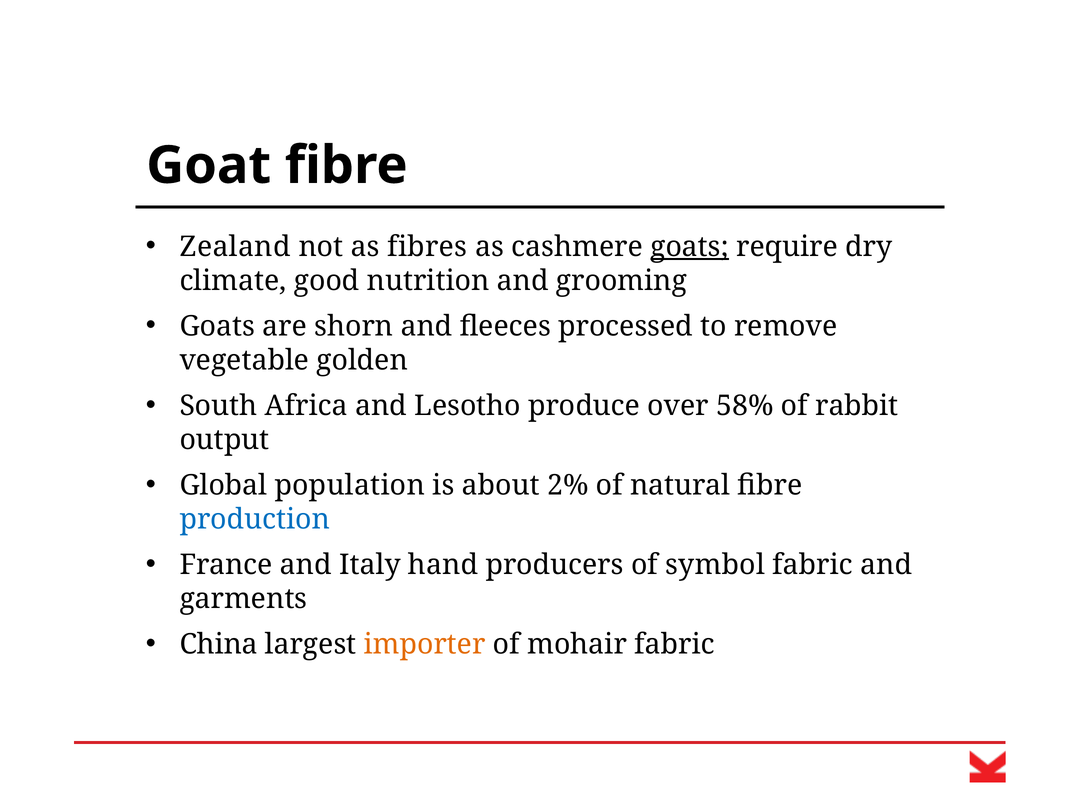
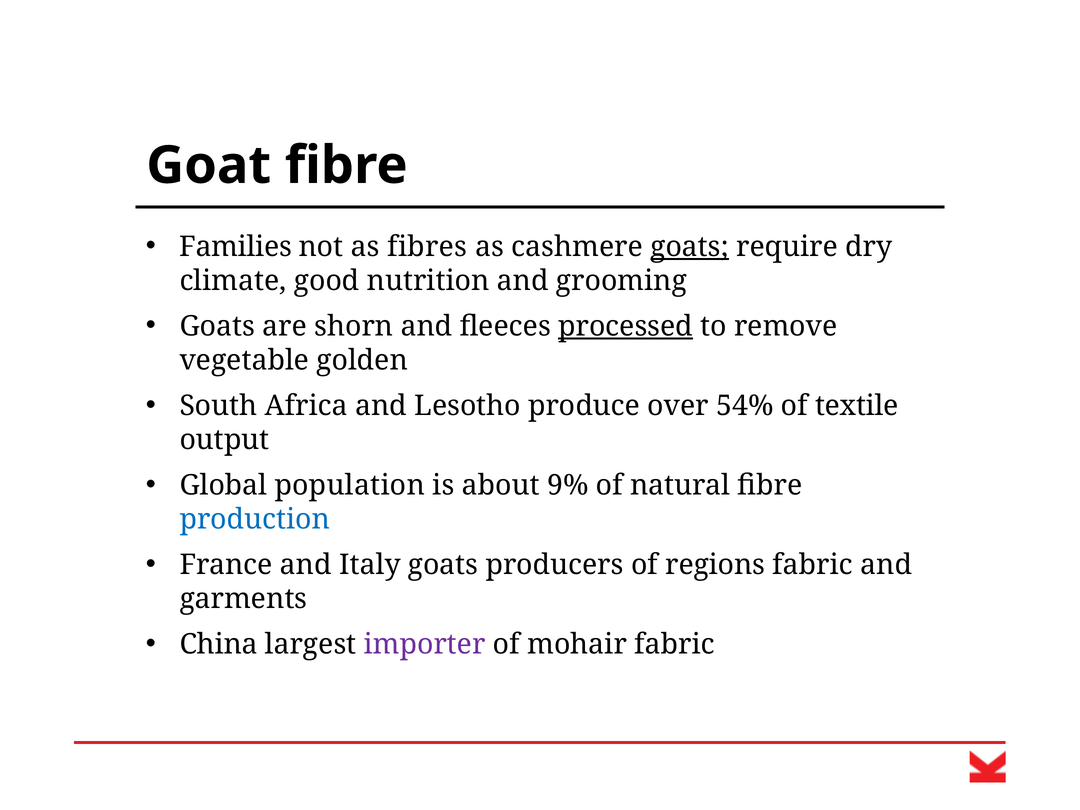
Zealand: Zealand -> Families (236, 247)
processed underline: none -> present (626, 326)
58%: 58% -> 54% (745, 406)
rabbit: rabbit -> textile (857, 406)
2%: 2% -> 9% (568, 485)
Italy hand: hand -> goats (443, 565)
symbol: symbol -> regions (715, 565)
importer colour: orange -> purple (425, 644)
